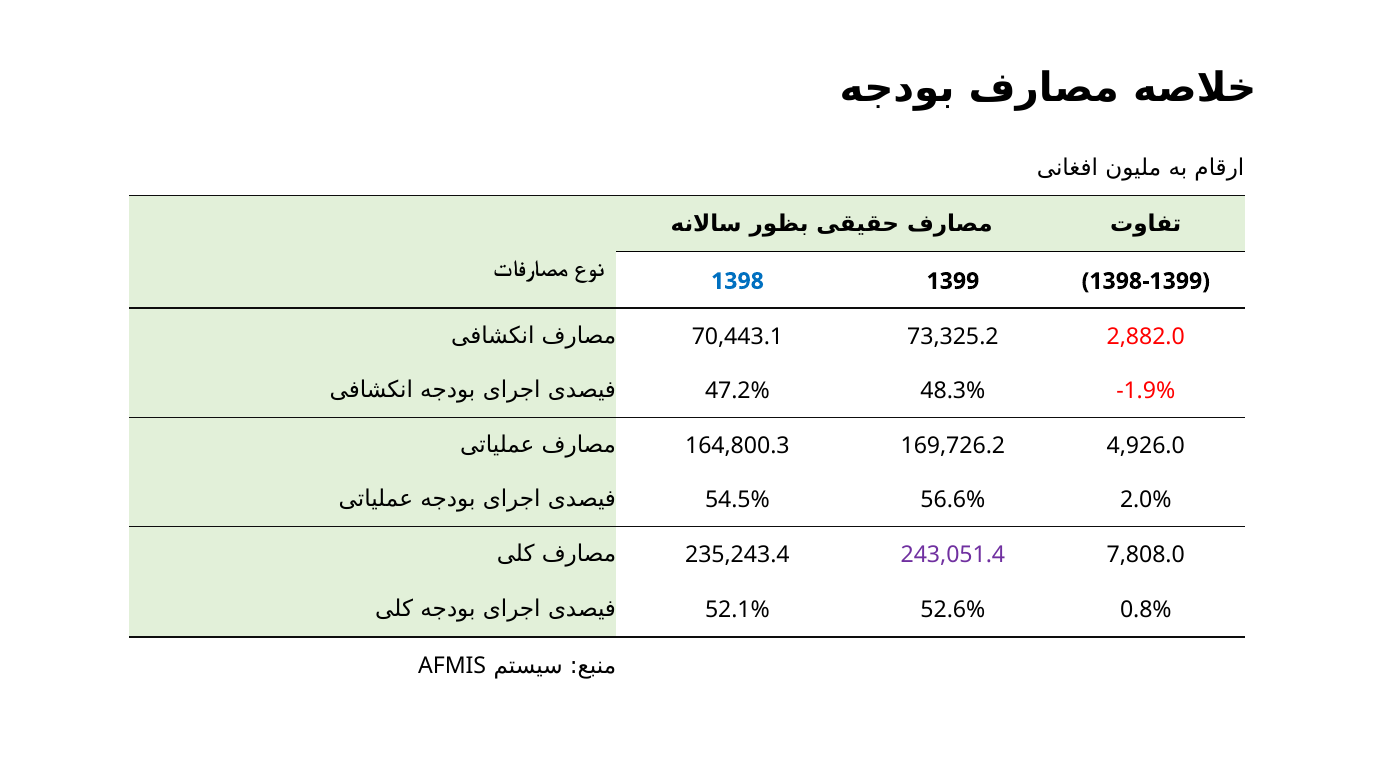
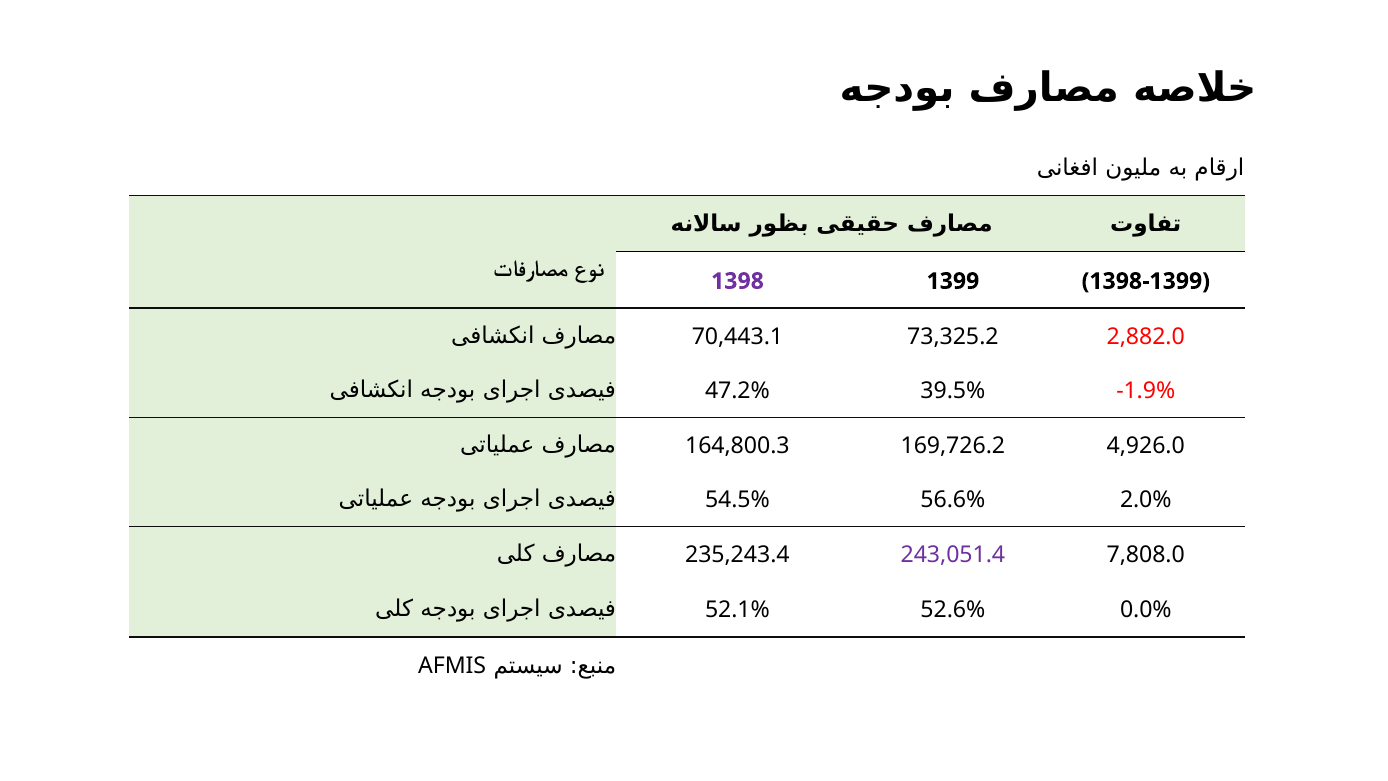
1398 colour: blue -> purple (737, 281)
48.3%: 48.3% -> 39.5% (953, 391)
0.8%: 0.8% -> 0.0% (1146, 610)
